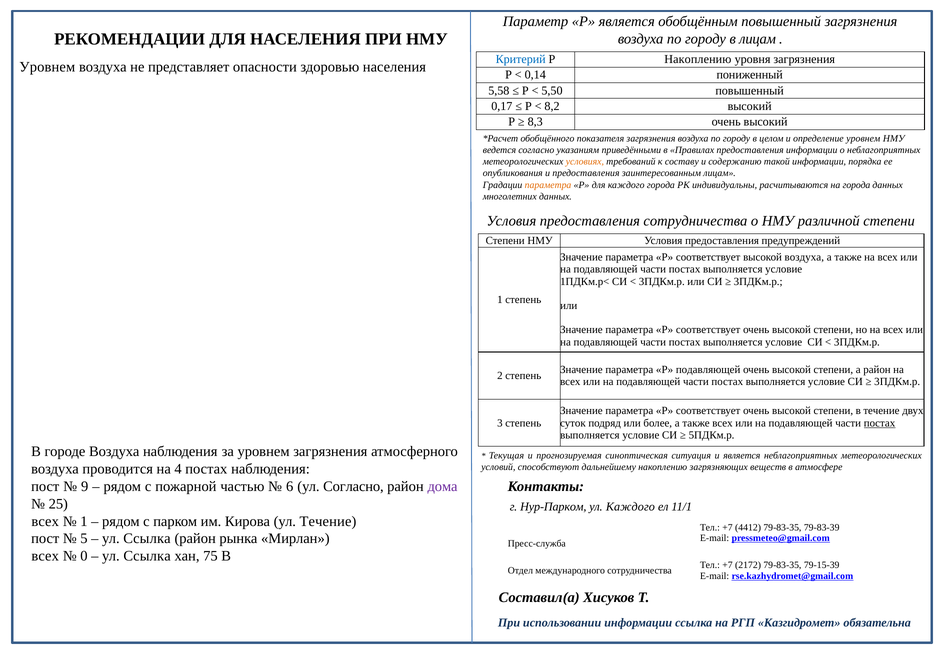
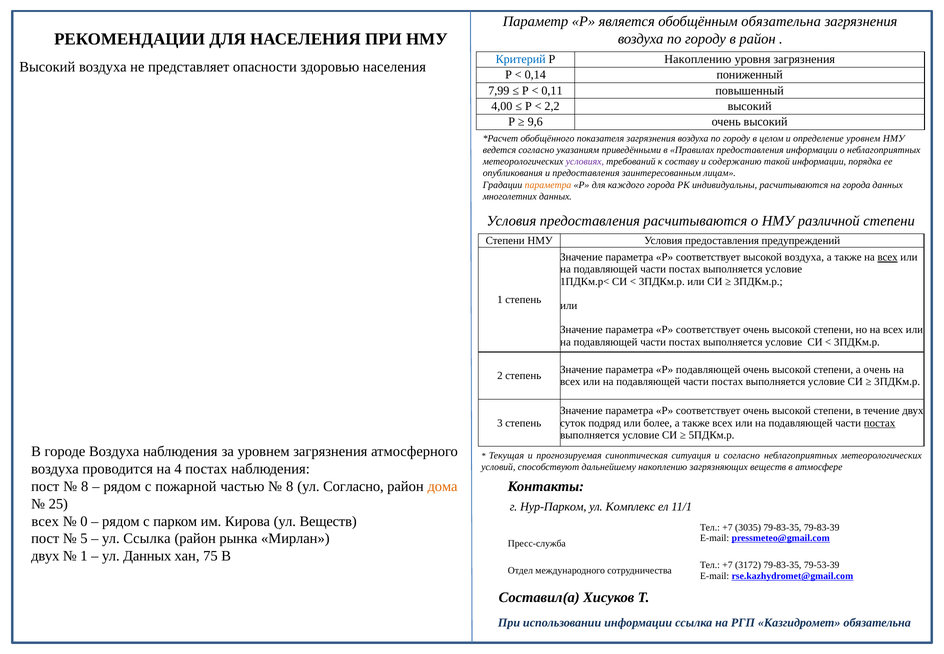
обобщённым повышенный: повышенный -> обязательна (781, 22)
в лицам: лицам -> район (758, 39)
Уровнем: Уровнем -> Высокий (47, 67)
5,58: 5,58 -> 7,99 (499, 90)
5,50: 5,50 -> 0,11 (552, 90)
0,17: 0,17 -> 4,00 (502, 106)
8,2: 8,2 -> 2,2 (552, 106)
8,3: 8,3 -> 9,6 (535, 122)
условиях colour: orange -> purple (585, 162)
предоставления сотрудничества: сотрудничества -> расчитываются (695, 221)
всех underline: none -> present (888, 257)
а район: район -> очень (877, 369)
и является: является -> согласно (742, 455)
9: 9 -> 8 (85, 486)
6: 6 -> 8 (290, 486)
дома colour: purple -> orange (443, 486)
ул Каждого: Каждого -> Комплекс (630, 506)
1: 1 -> 0 (84, 521)
ул Течение: Течение -> Веществ (328, 521)
4412: 4412 -> 3035 (748, 527)
всех: всех -> двух (45, 556)
0: 0 -> 1 (84, 556)
Ссылка: Ссылка -> Данных (147, 556)
2172: 2172 -> 3172 (748, 565)
79-15-39: 79-15-39 -> 79-53-39 (822, 565)
